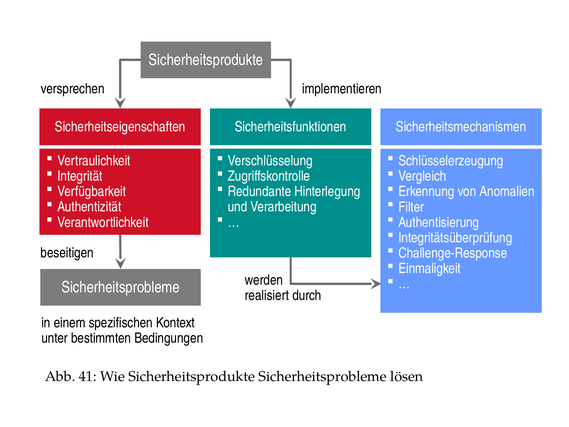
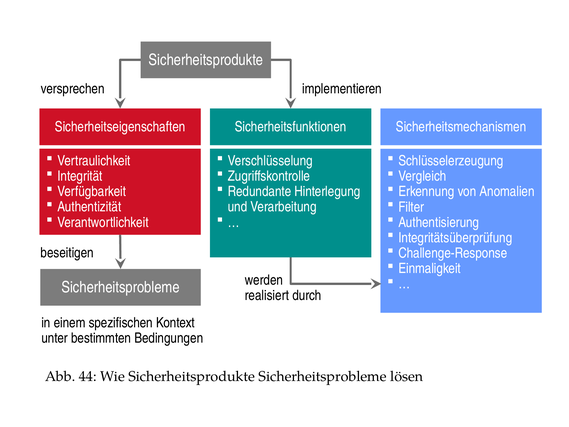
41: 41 -> 44 (88, 376)
